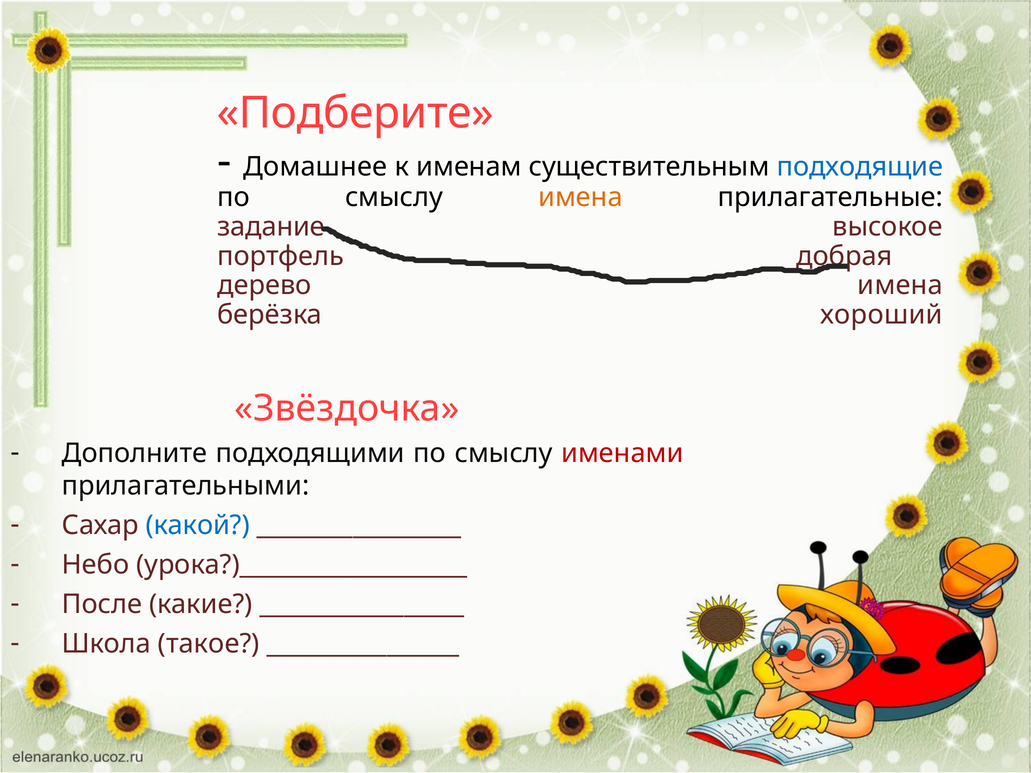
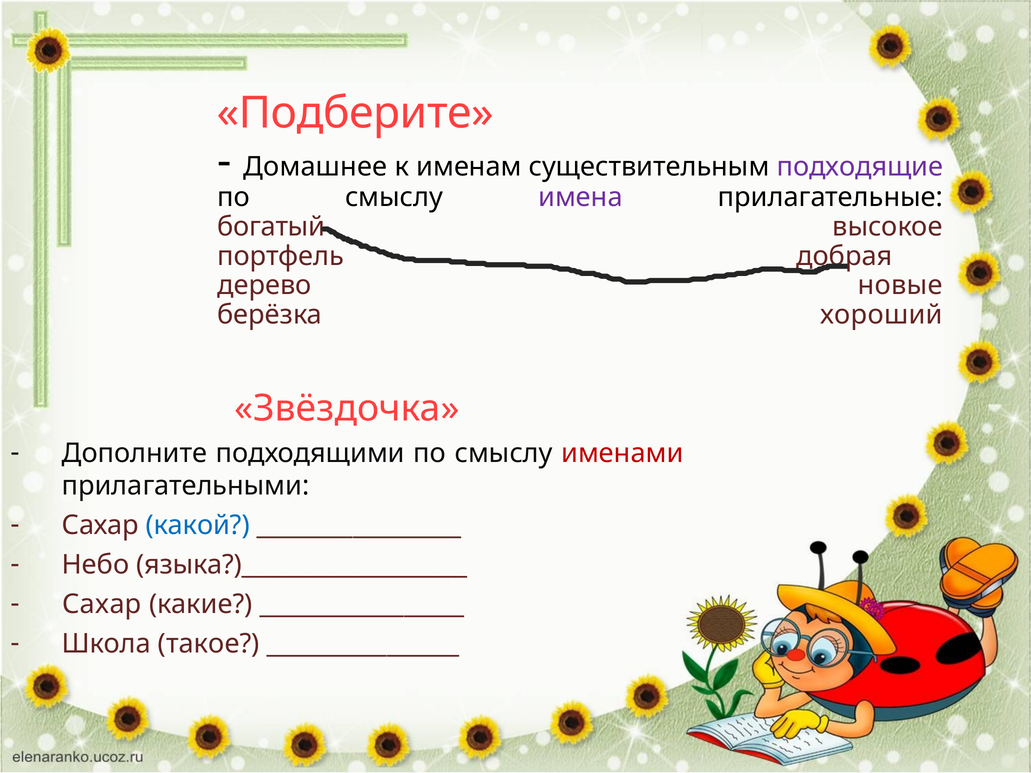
подходящие colour: blue -> purple (860, 167)
имена colour: orange -> purple (580, 197)
задание: задание -> богатый (271, 227)
дерево имена: имена -> новые (900, 286)
урока?)___________________: урока?)___________________ -> языка?)___________________ (302, 565)
После: После -> Сахар (102, 605)
